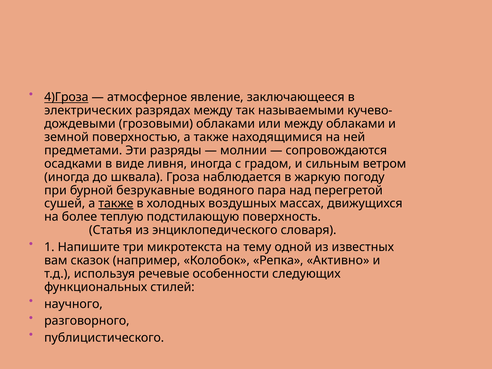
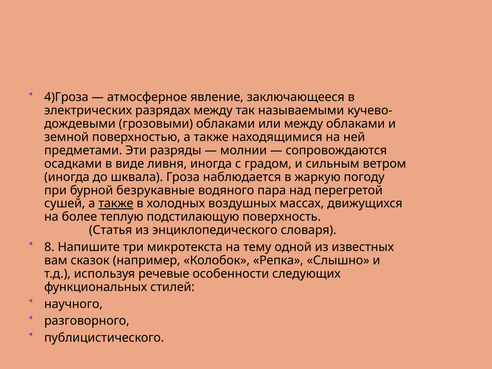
4)Гроза underline: present -> none (66, 97)
1: 1 -> 8 (49, 247)
Активно: Активно -> Слышно (338, 260)
